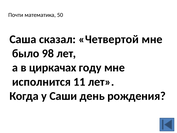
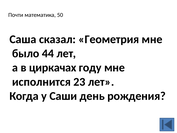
Четвертой: Четвертой -> Геометрия (109, 39)
98: 98 -> 44 (48, 53)
11: 11 -> 23 (79, 82)
